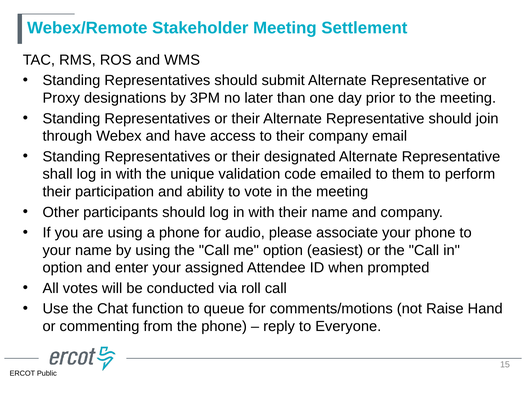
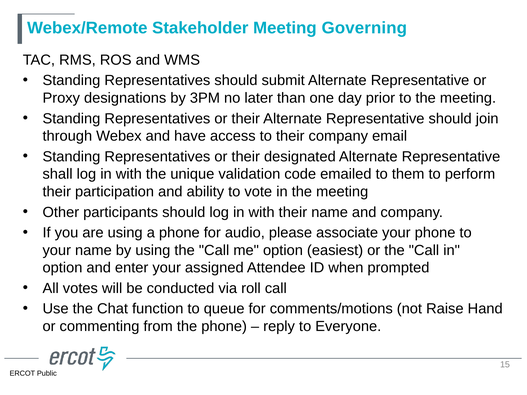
Settlement: Settlement -> Governing (364, 28)
